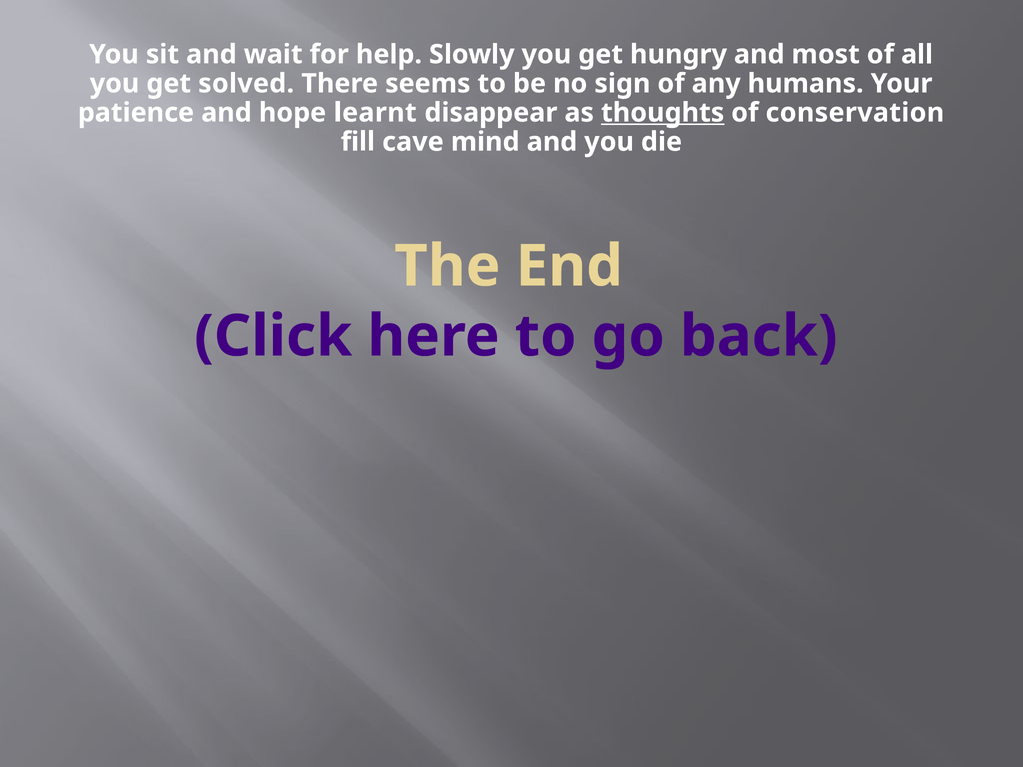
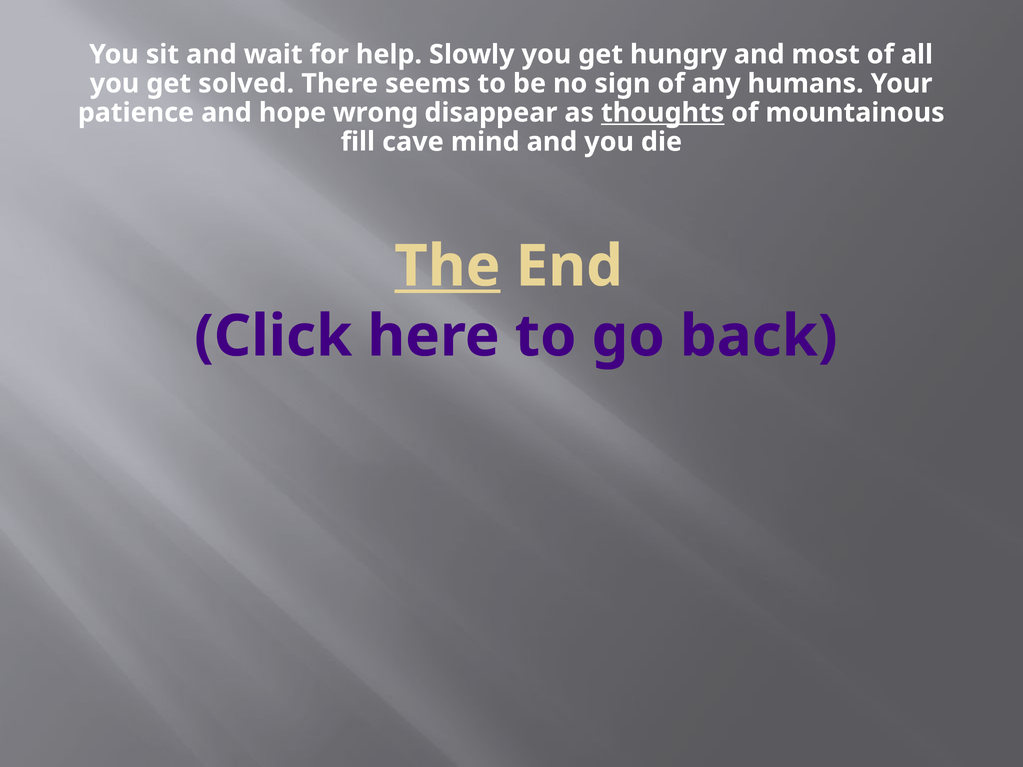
learnt: learnt -> wrong (375, 113)
conservation: conservation -> mountainous (855, 113)
The underline: none -> present (447, 266)
